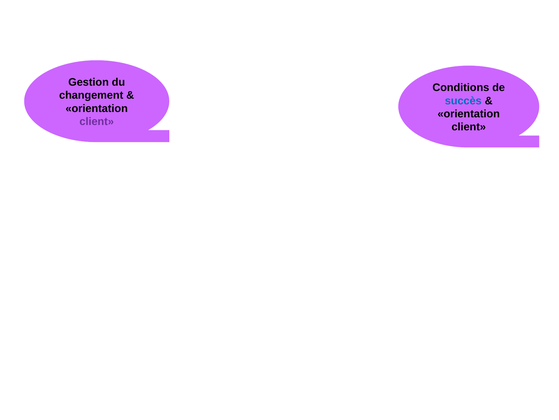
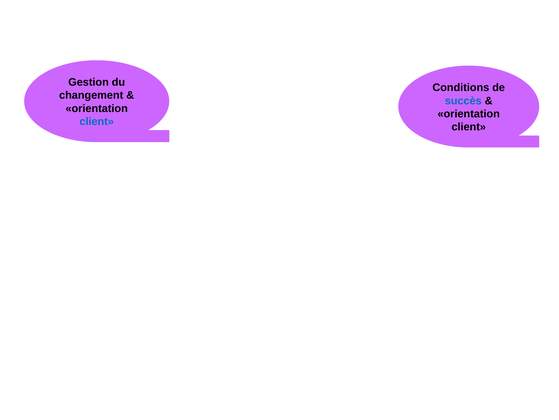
client colour: purple -> blue (97, 121)
